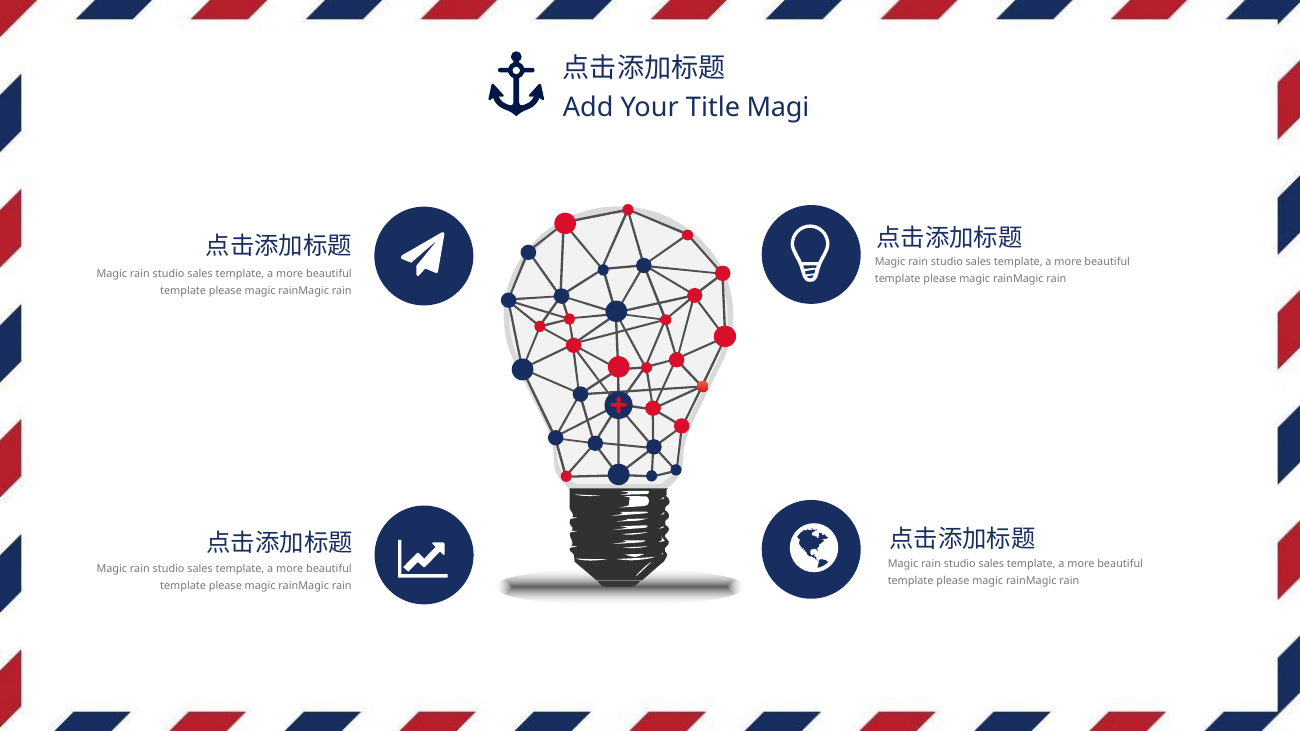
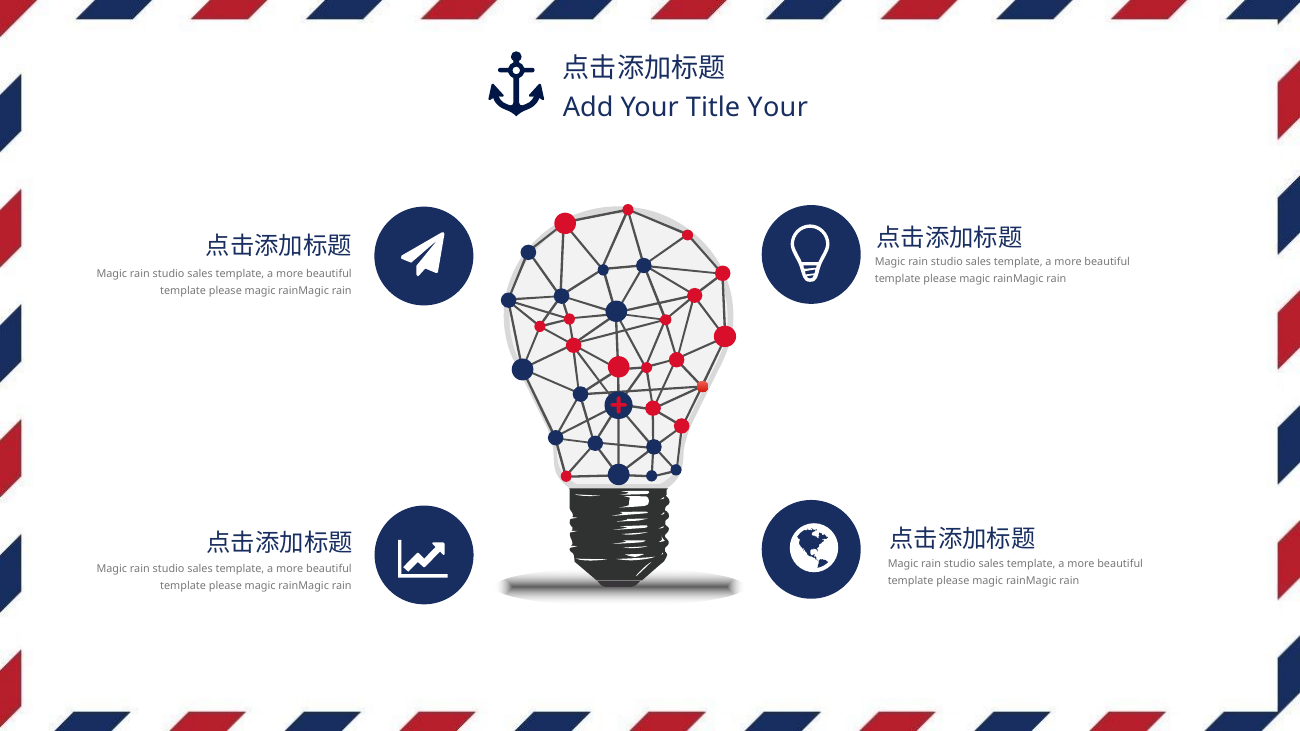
Title Magi: Magi -> Your (778, 108)
